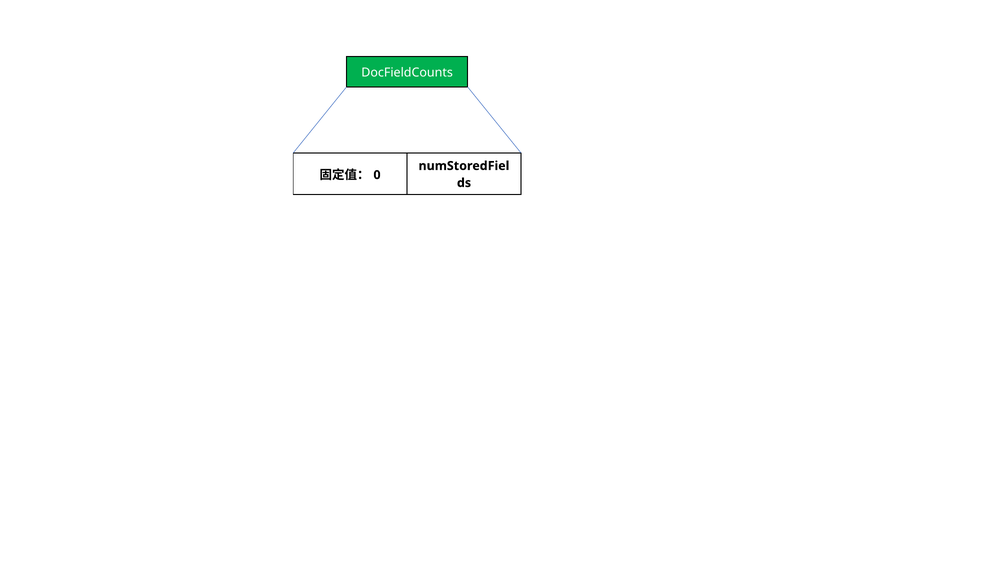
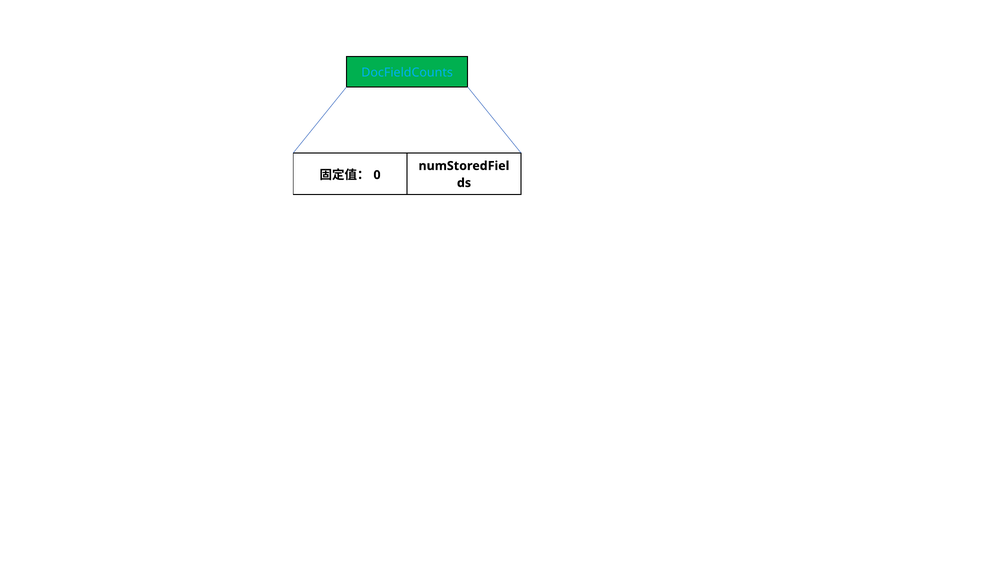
DocFieldCounts colour: white -> light blue (407, 72)
